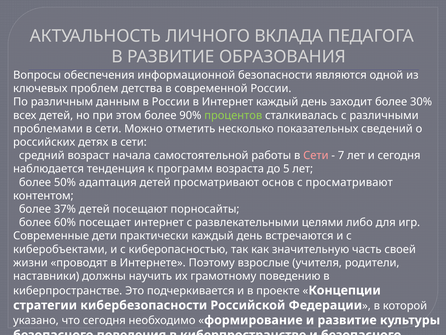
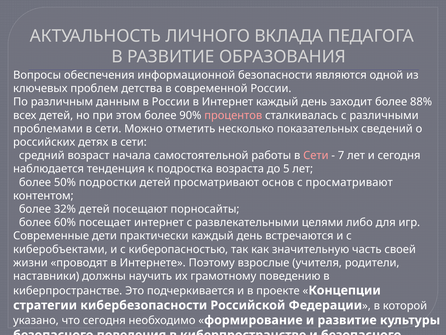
30%: 30% -> 88% (421, 102)
процентов colour: light green -> pink (233, 115)
программ: программ -> подростка (185, 169)
адаптация: адаптация -> подростки (108, 182)
37%: 37% -> 32% (65, 209)
